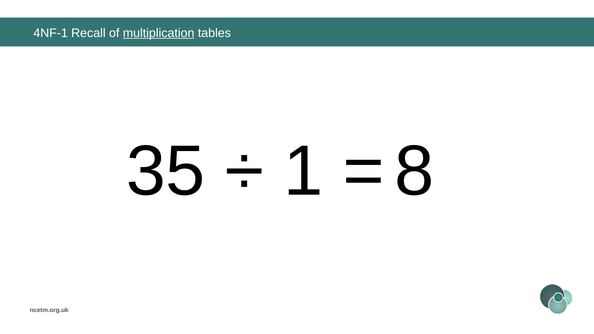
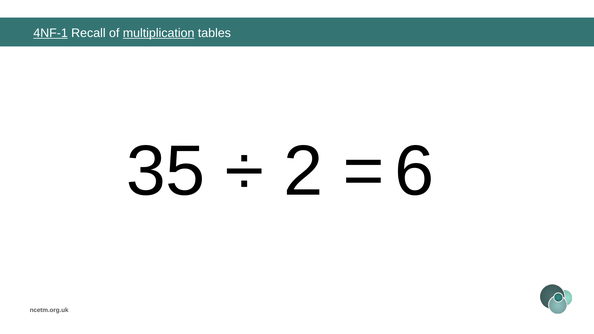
4NF-1 underline: none -> present (51, 33)
1: 1 -> 2 (303, 171)
8: 8 -> 6 (414, 171)
